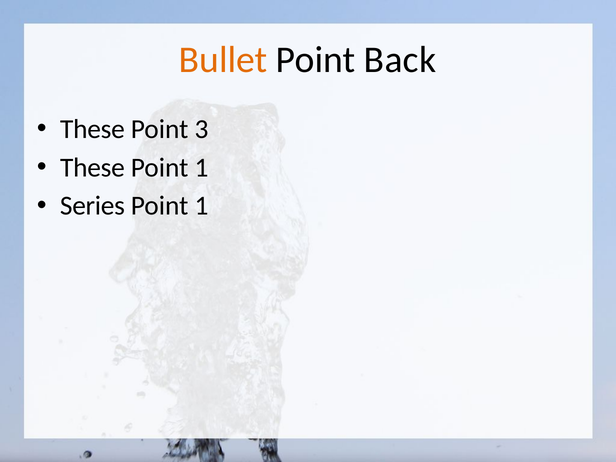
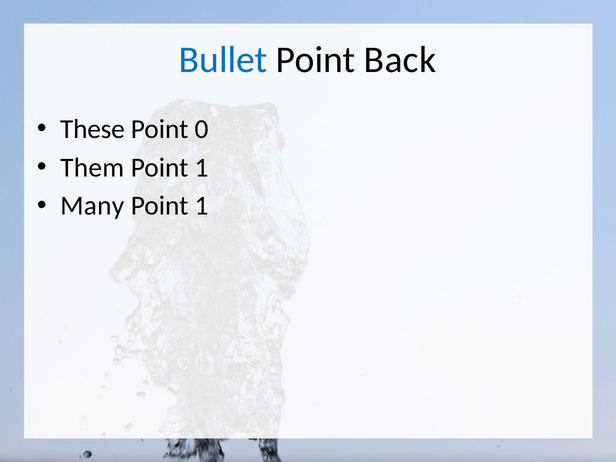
Bullet colour: orange -> blue (223, 60)
3: 3 -> 0 (201, 129)
These: These -> Them (92, 168)
Series: Series -> Many (92, 206)
